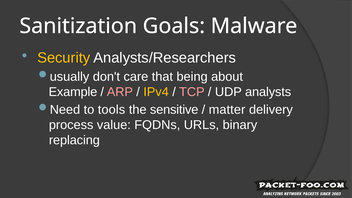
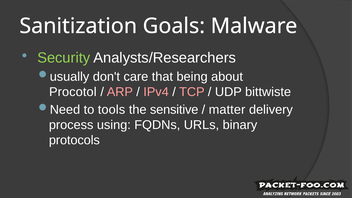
Security colour: yellow -> light green (64, 58)
Example: Example -> Procotol (73, 92)
IPv4 colour: yellow -> pink (156, 92)
analysts: analysts -> bittwiste (268, 92)
value: value -> using (114, 125)
replacing: replacing -> protocols (74, 140)
